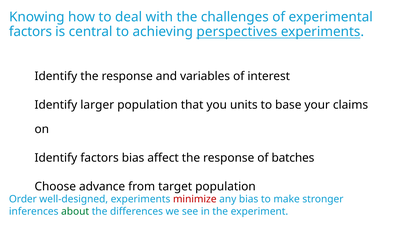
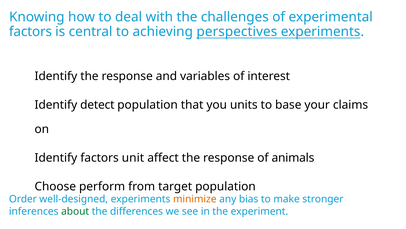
larger: larger -> detect (97, 105)
factors bias: bias -> unit (133, 157)
batches: batches -> animals (293, 157)
advance: advance -> perform (102, 186)
minimize colour: red -> orange (195, 199)
